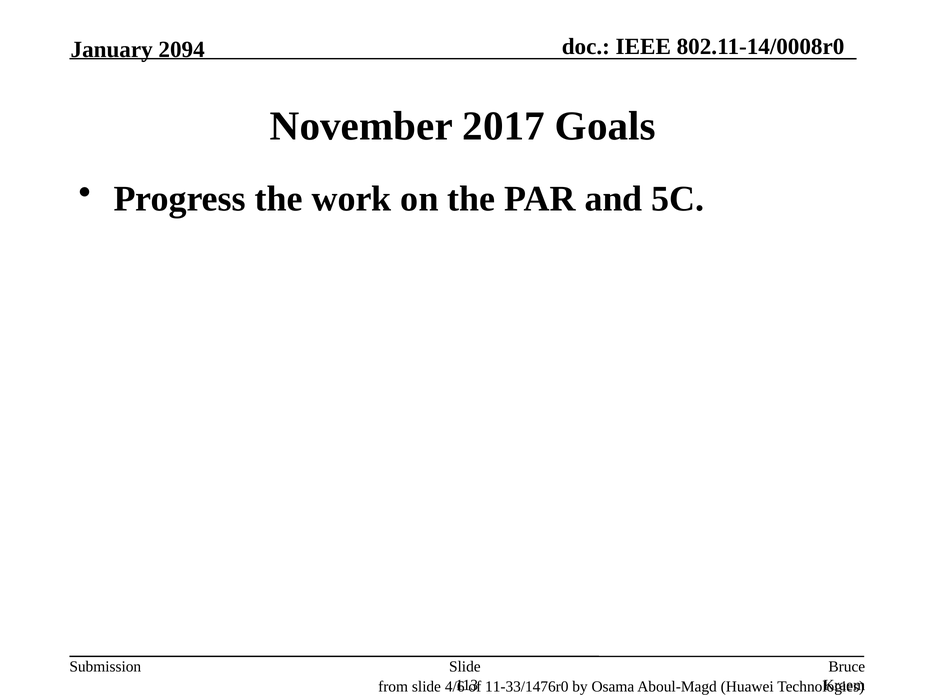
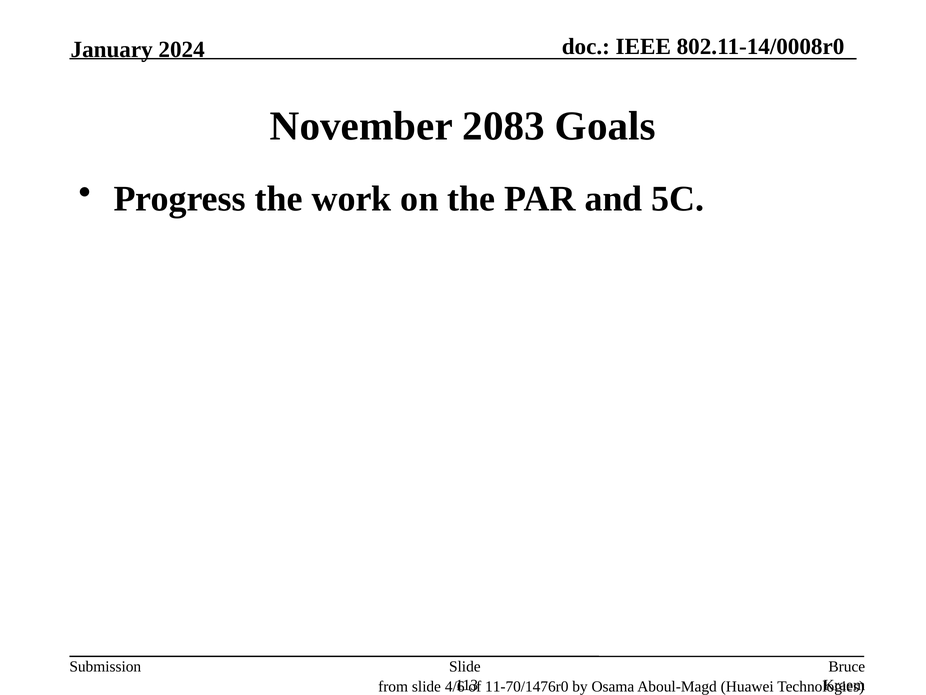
2094: 2094 -> 2024 (182, 49)
2017: 2017 -> 2083 (504, 126)
11-33/1476r0: 11-33/1476r0 -> 11-70/1476r0 (527, 686)
